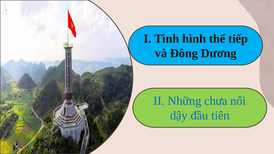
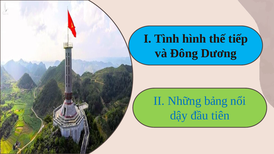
chưa: chưa -> bảng (216, 101)
